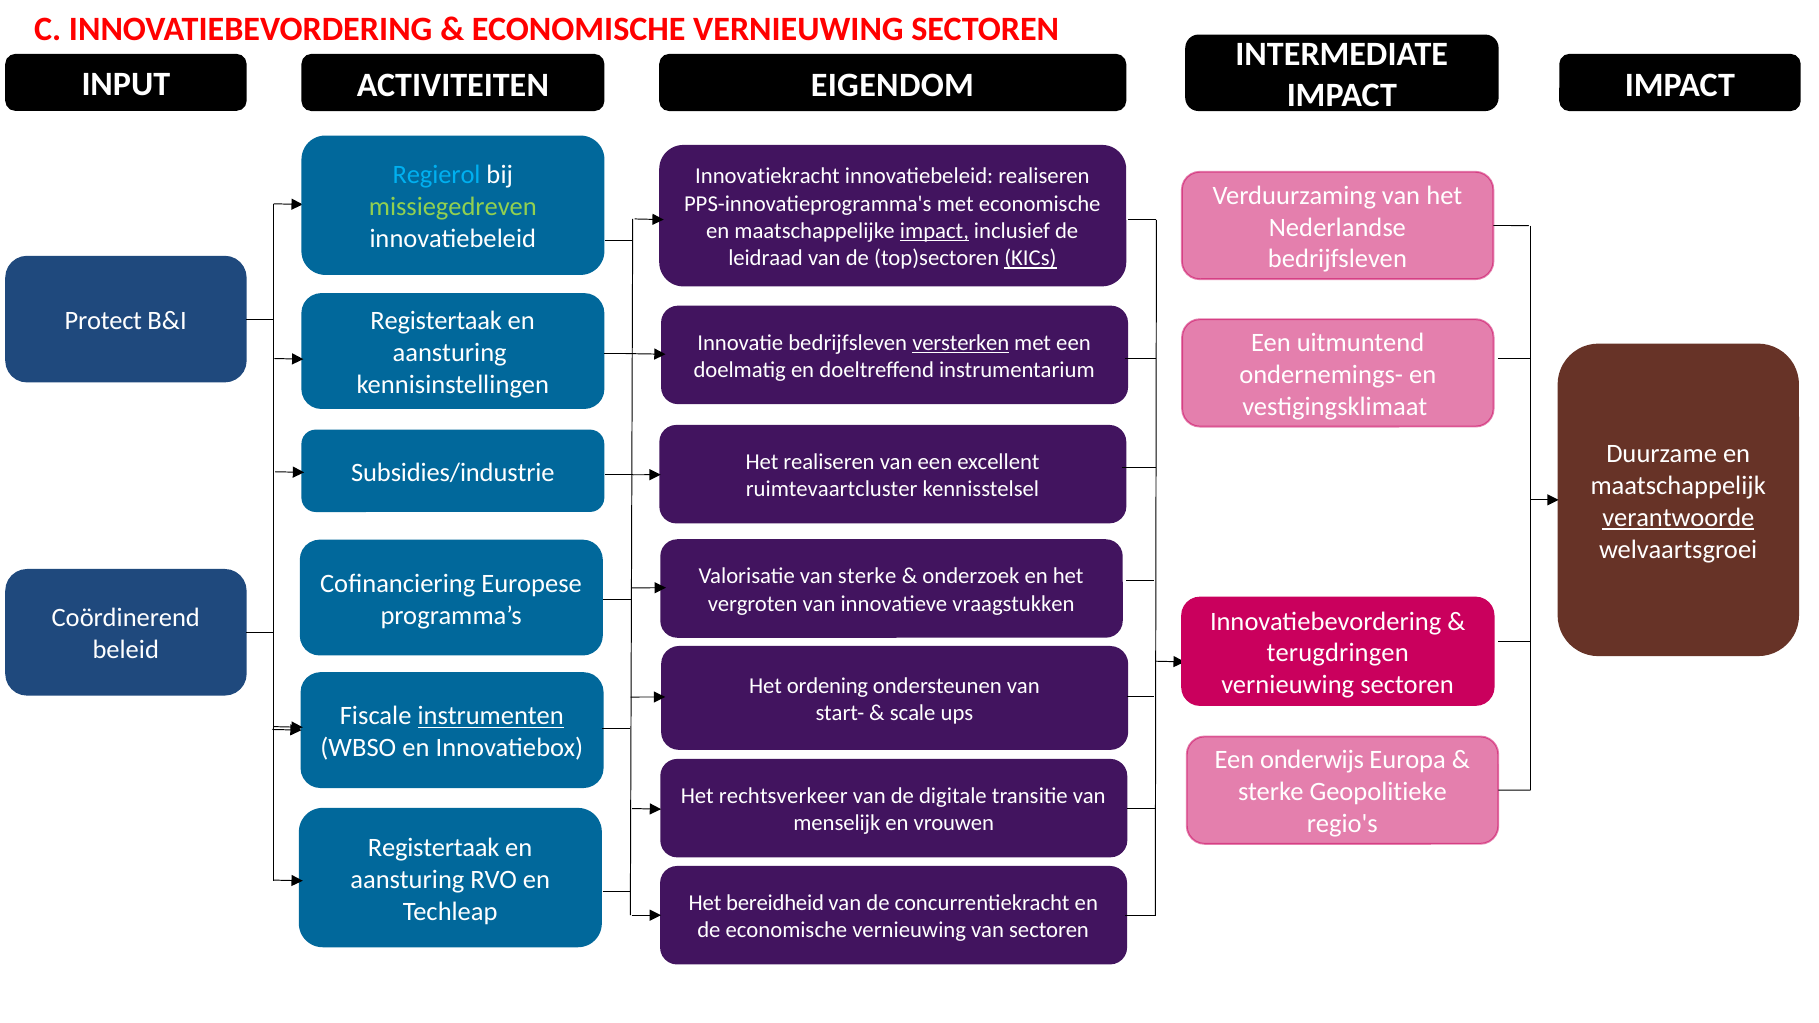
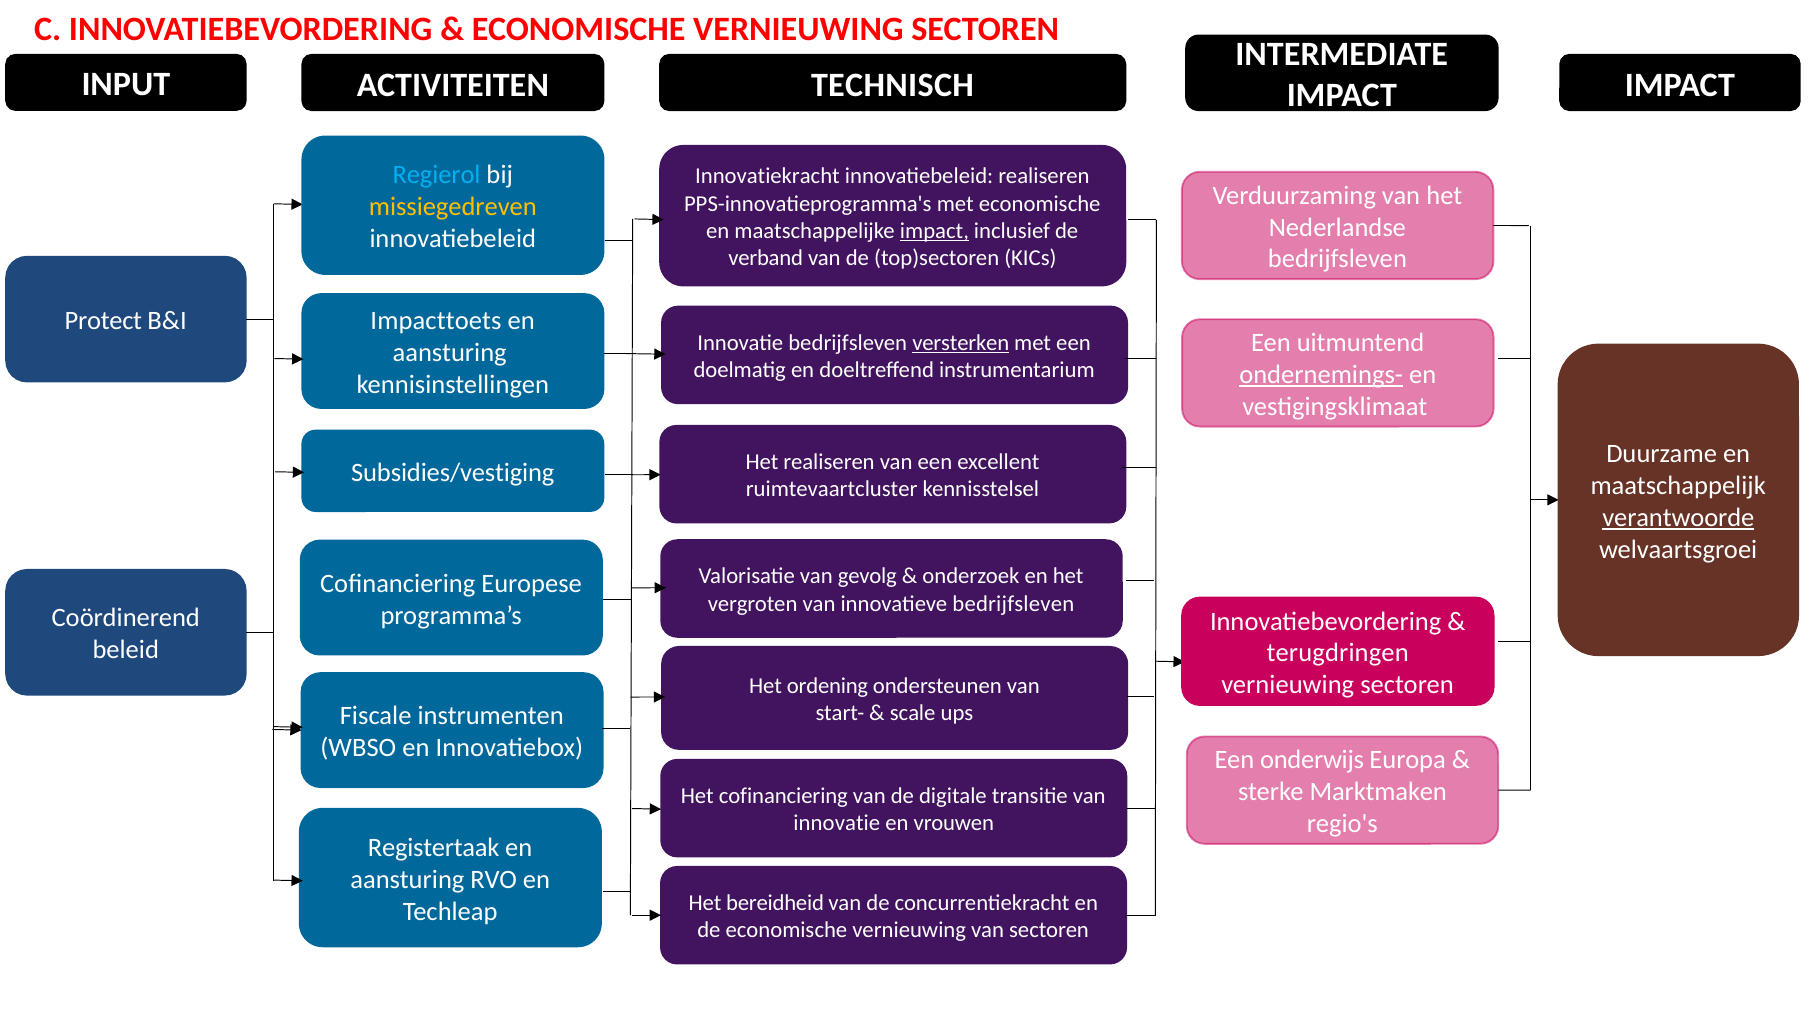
EIGENDOM: EIGENDOM -> TECHNISCH (892, 85)
missiegedreven colour: light green -> yellow (453, 207)
leidraad: leidraad -> verband (766, 258)
KICs underline: present -> none (1030, 258)
Registertaak: Registertaak -> Impacttoets (436, 321)
ondernemings- underline: none -> present (1321, 375)
Subsidies/industrie: Subsidies/industrie -> Subsidies/vestiging (453, 473)
van sterke: sterke -> gevolg (867, 576)
innovatieve vraagstukken: vraagstukken -> bedrijfsleven (1013, 604)
instrumenten underline: present -> none (491, 716)
Geopolitieke: Geopolitieke -> Marktmaken (1378, 792)
Het rechtsverkeer: rechtsverkeer -> cofinanciering (783, 796)
menselijk: menselijk -> innovatie (837, 823)
